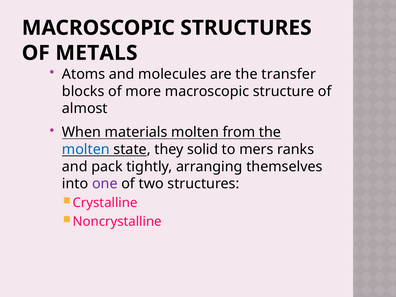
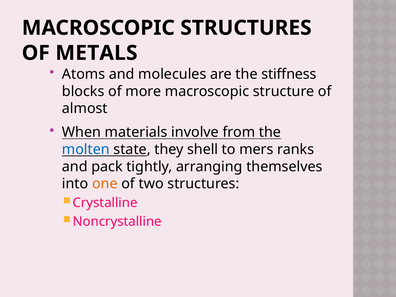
transfer: transfer -> stiffness (289, 74)
materials molten: molten -> involve (195, 132)
solid: solid -> shell (203, 149)
one colour: purple -> orange (105, 184)
